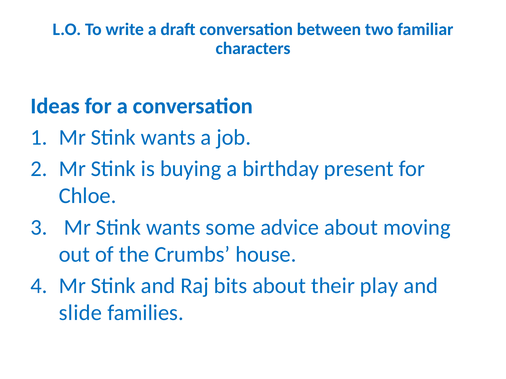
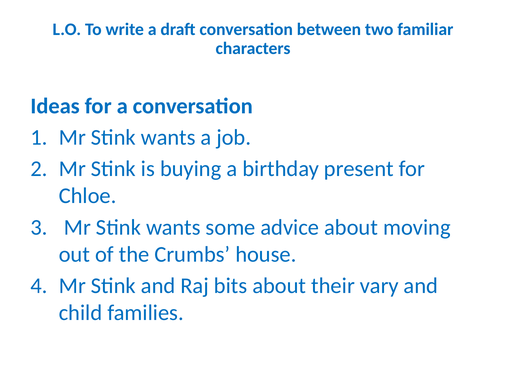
play: play -> vary (379, 286)
slide: slide -> child (81, 313)
